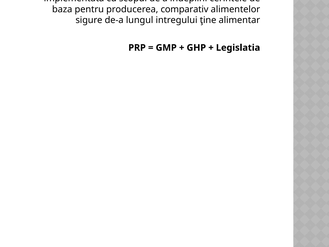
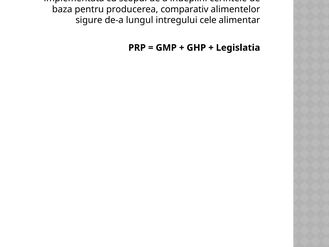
ţine: ţine -> cele (208, 20)
